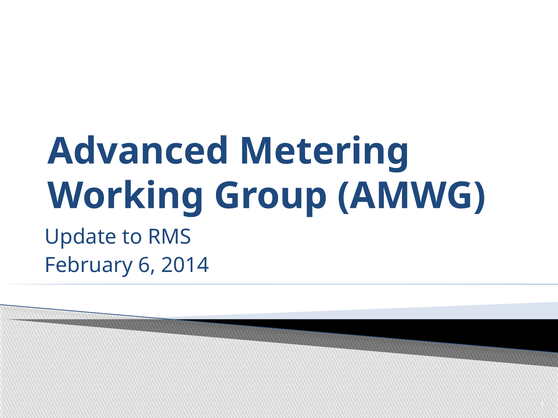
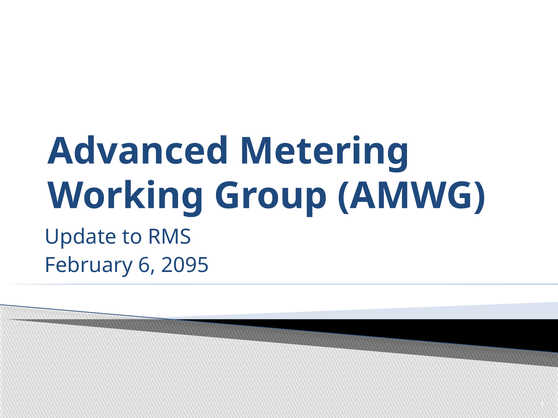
2014: 2014 -> 2095 (185, 265)
